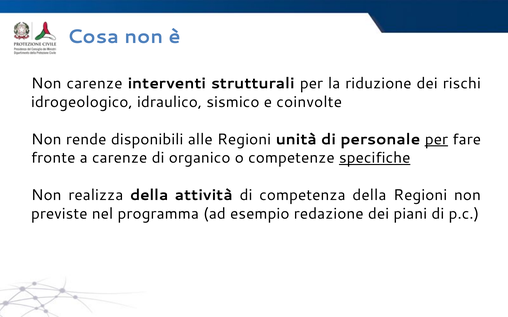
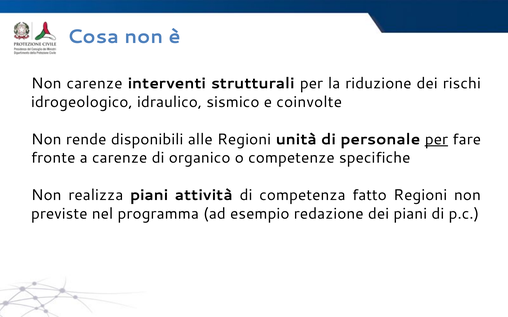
specifiche underline: present -> none (375, 158)
realizza della: della -> piani (149, 195)
competenza della: della -> fatto (369, 195)
